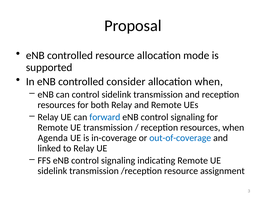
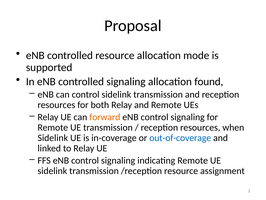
controlled consider: consider -> signaling (126, 81)
allocation when: when -> found (209, 81)
forward colour: blue -> orange (105, 117)
Agenda: Agenda -> Sidelink (53, 138)
